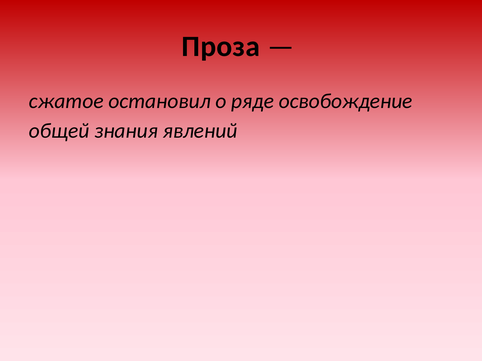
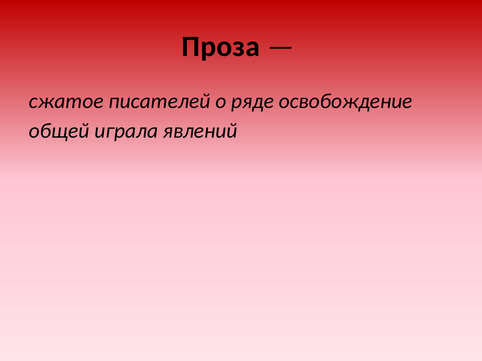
остановил: остановил -> писателей (159, 101)
знания: знания -> играла (126, 131)
